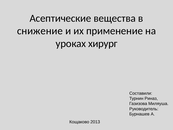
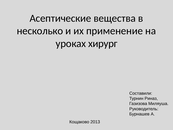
снижение: снижение -> несколько (40, 31)
